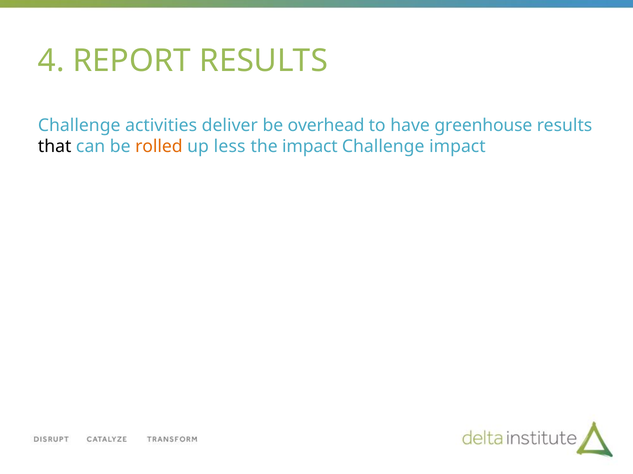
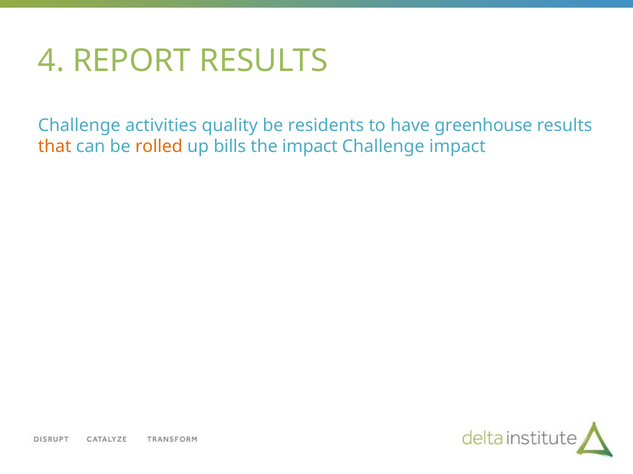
deliver: deliver -> quality (230, 126)
overhead: overhead -> residents (326, 126)
that colour: black -> orange (55, 147)
less: less -> bills (230, 147)
